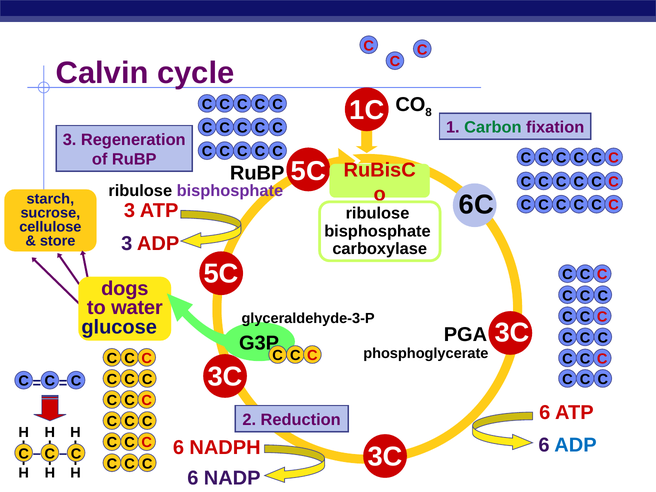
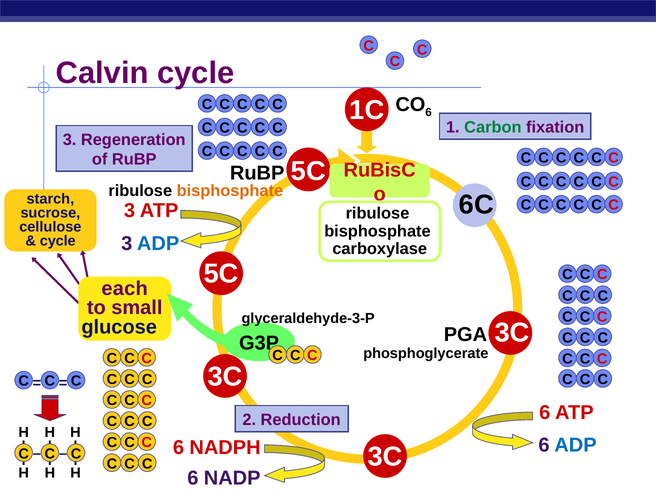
8: 8 -> 6 (429, 112)
bisphosphate colour: purple -> orange (230, 191)
store: store -> cycle (58, 241)
ADP colour: red -> blue (158, 244)
dogs: dogs -> each (125, 289)
water: water -> small (137, 308)
